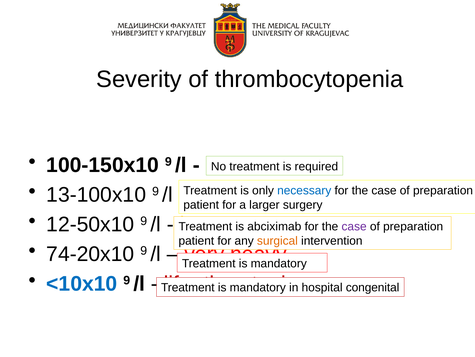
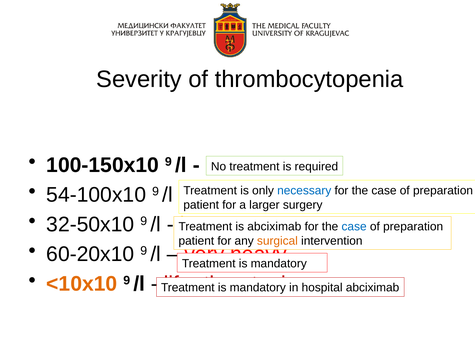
13-100x10: 13-100x10 -> 54-100x10 (96, 194)
12-50x10: 12-50x10 -> 32-50x10 (90, 224)
case colour: purple -> blue (354, 226)
74-20x10: 74-20x10 -> 60-20x10 (90, 254)
<10x10 colour: blue -> orange (82, 283)
hospital congenital: congenital -> abciximab (373, 287)
